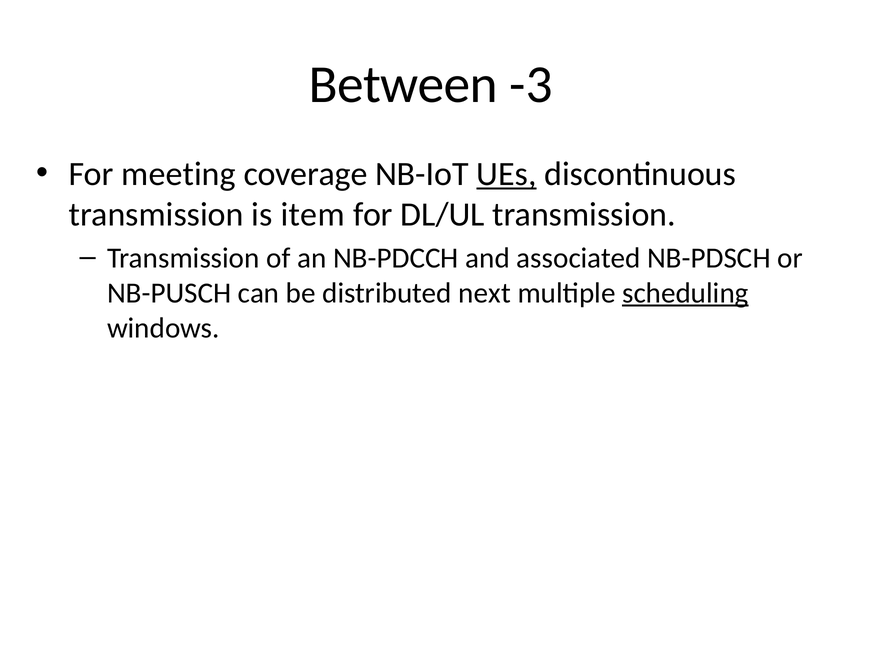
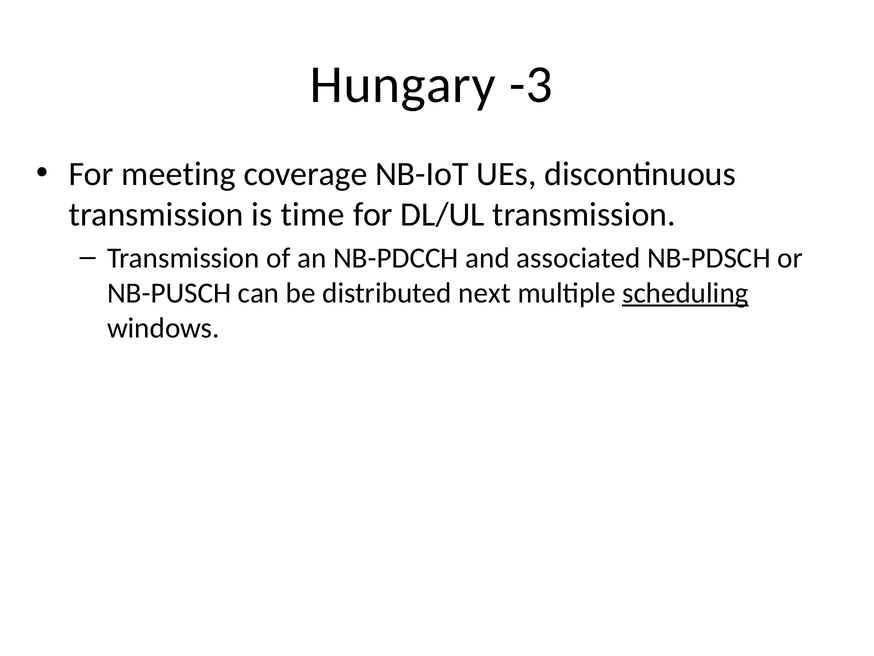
Between: Between -> Hungary (403, 85)
UEs underline: present -> none (506, 174)
item: item -> time (313, 214)
